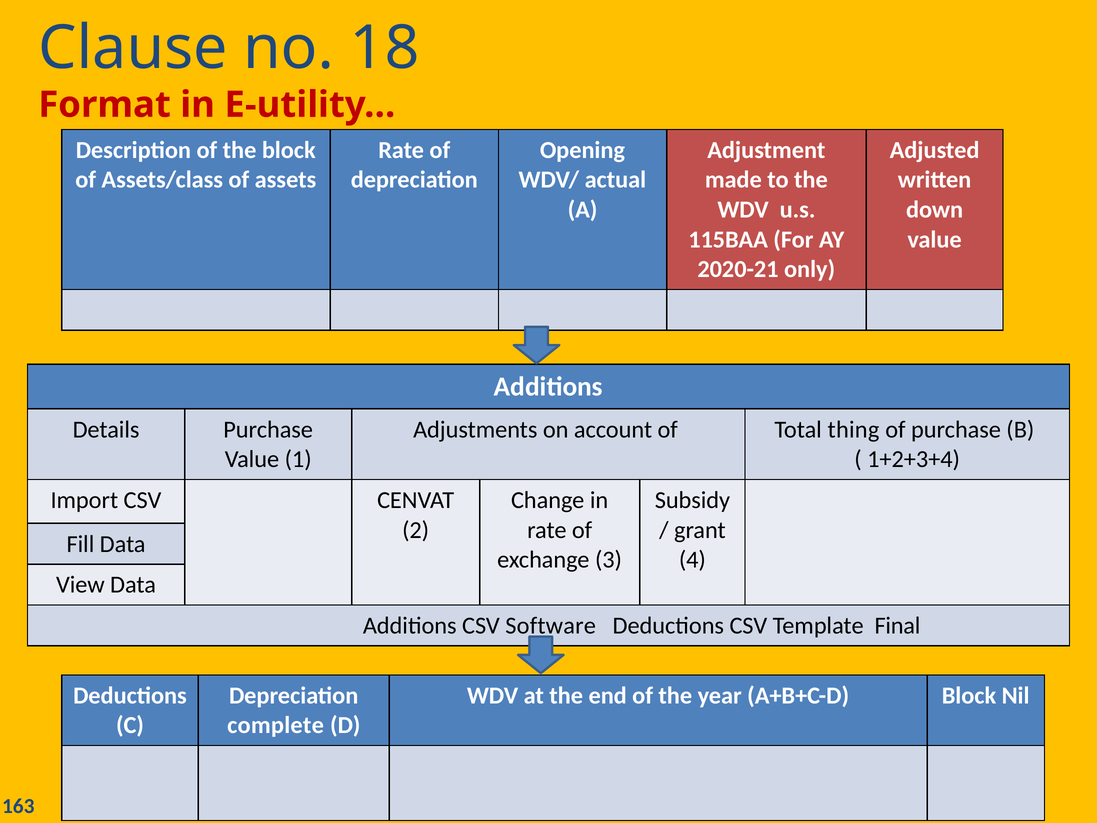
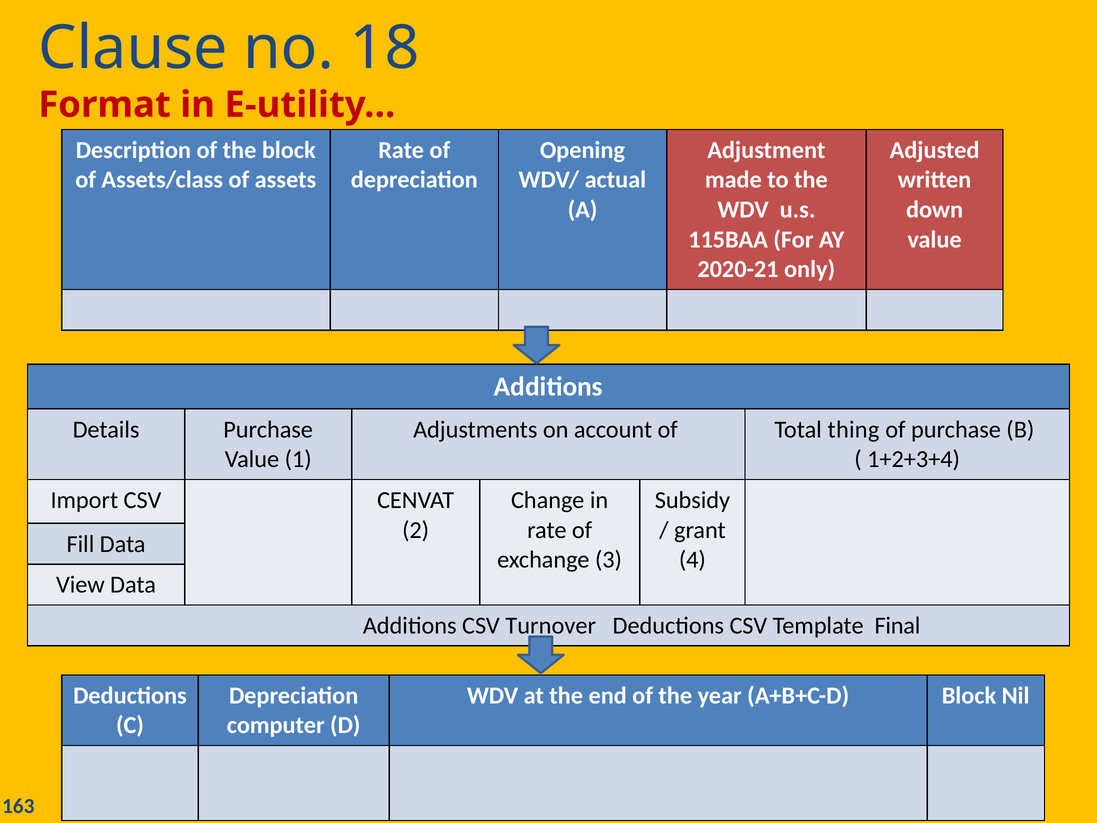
Software: Software -> Turnover (551, 626)
complete: complete -> computer (276, 725)
